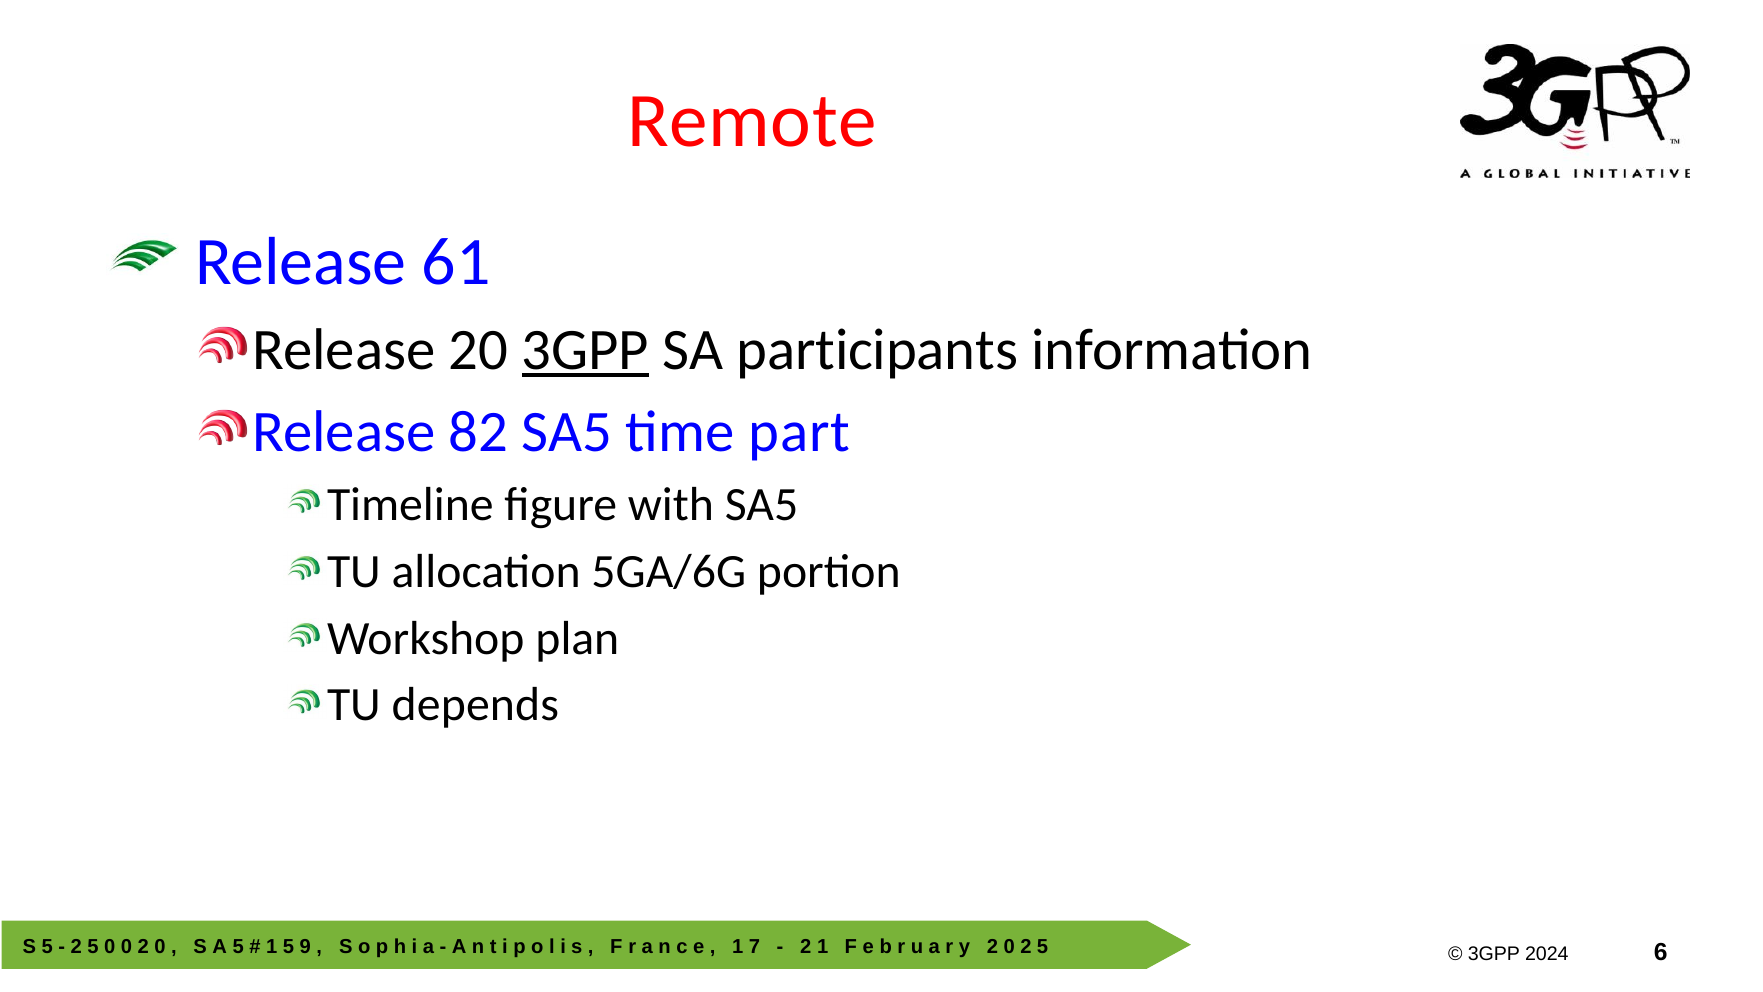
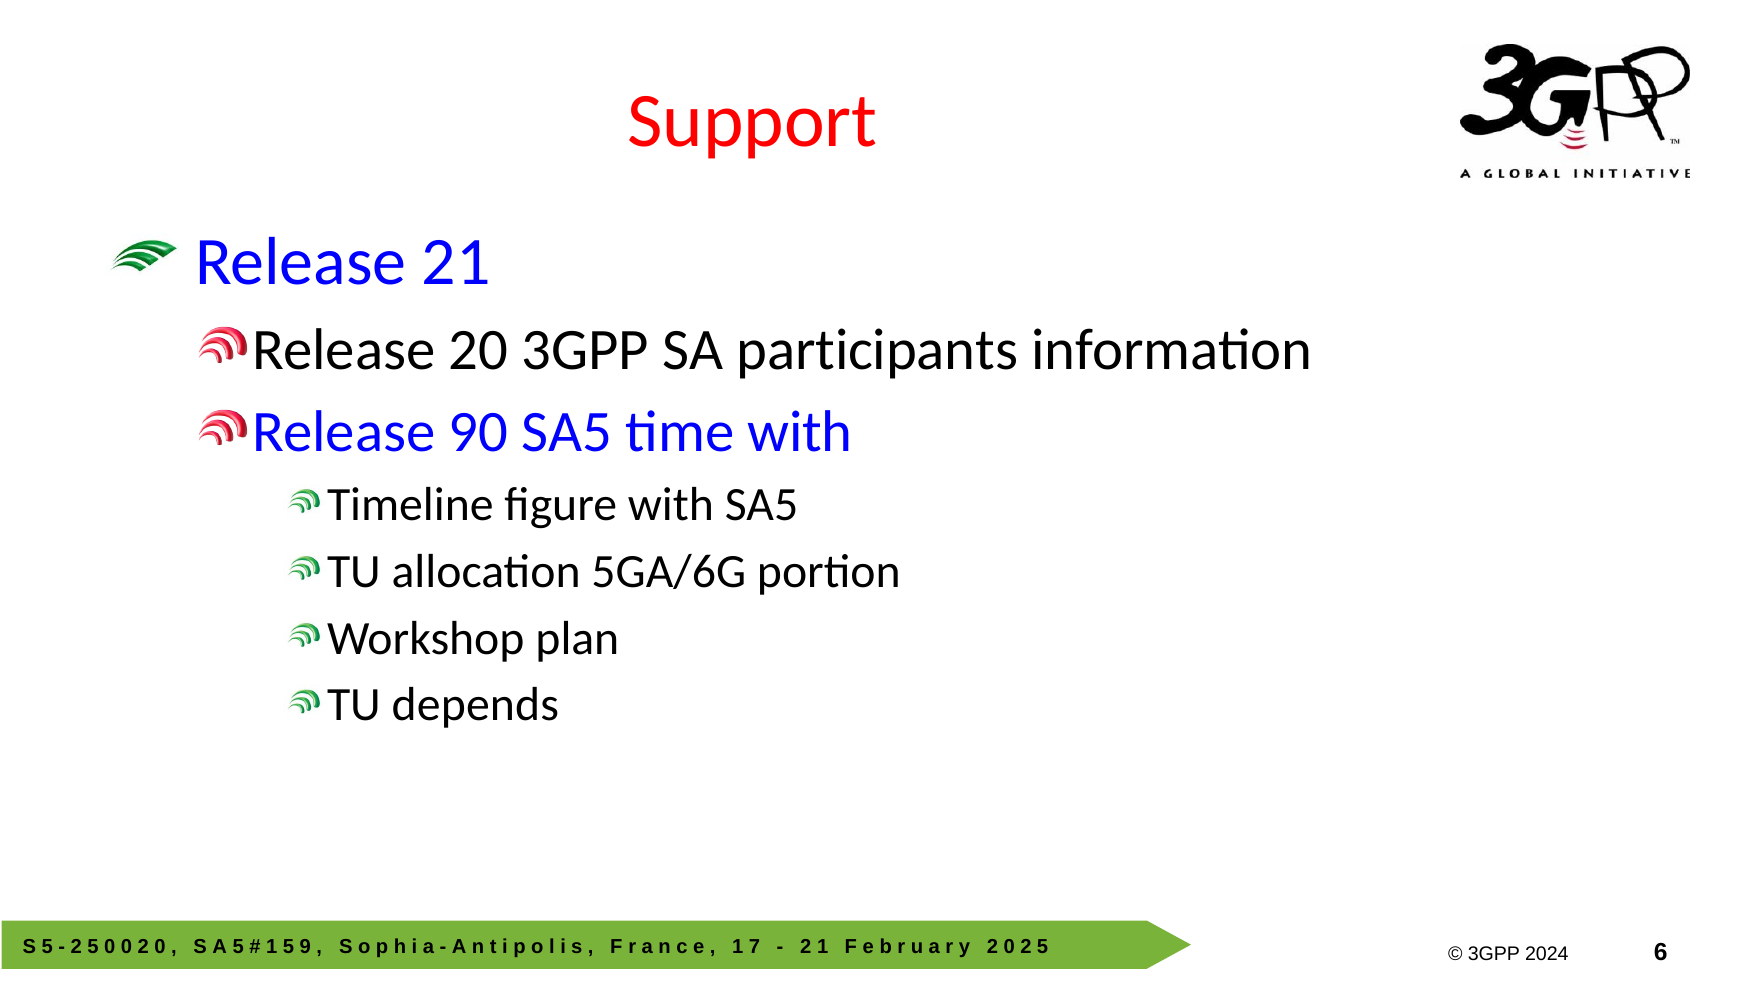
Remote: Remote -> Support (752, 121)
61: 61 -> 21 (456, 262)
3GPP underline: present -> none (585, 350)
82: 82 -> 90 (479, 432)
time part: part -> with (800, 432)
